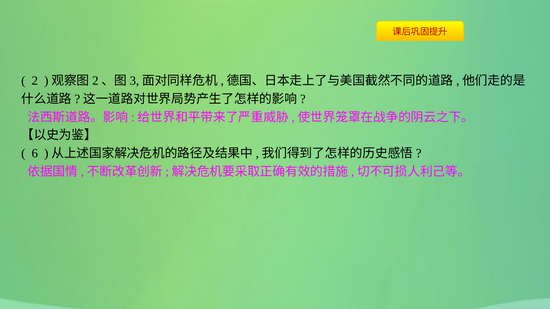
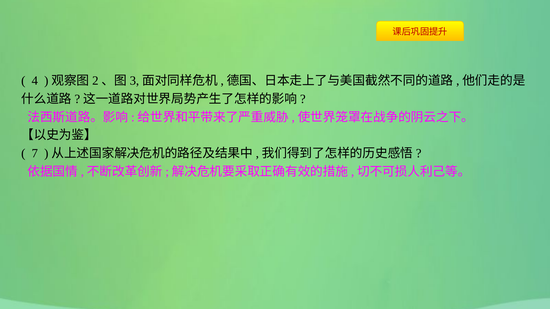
2: 2 -> 4 (35, 81)
6: 6 -> 7 (35, 153)
